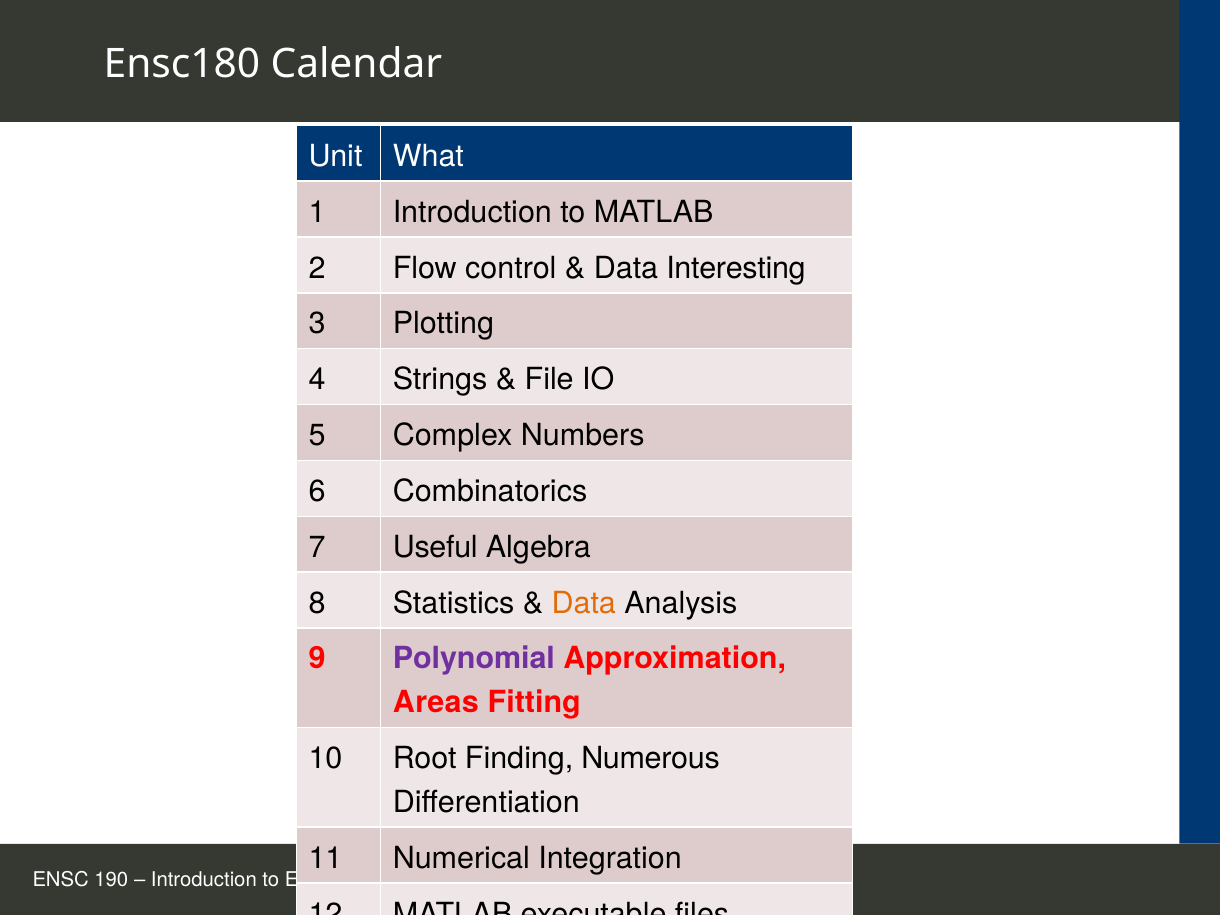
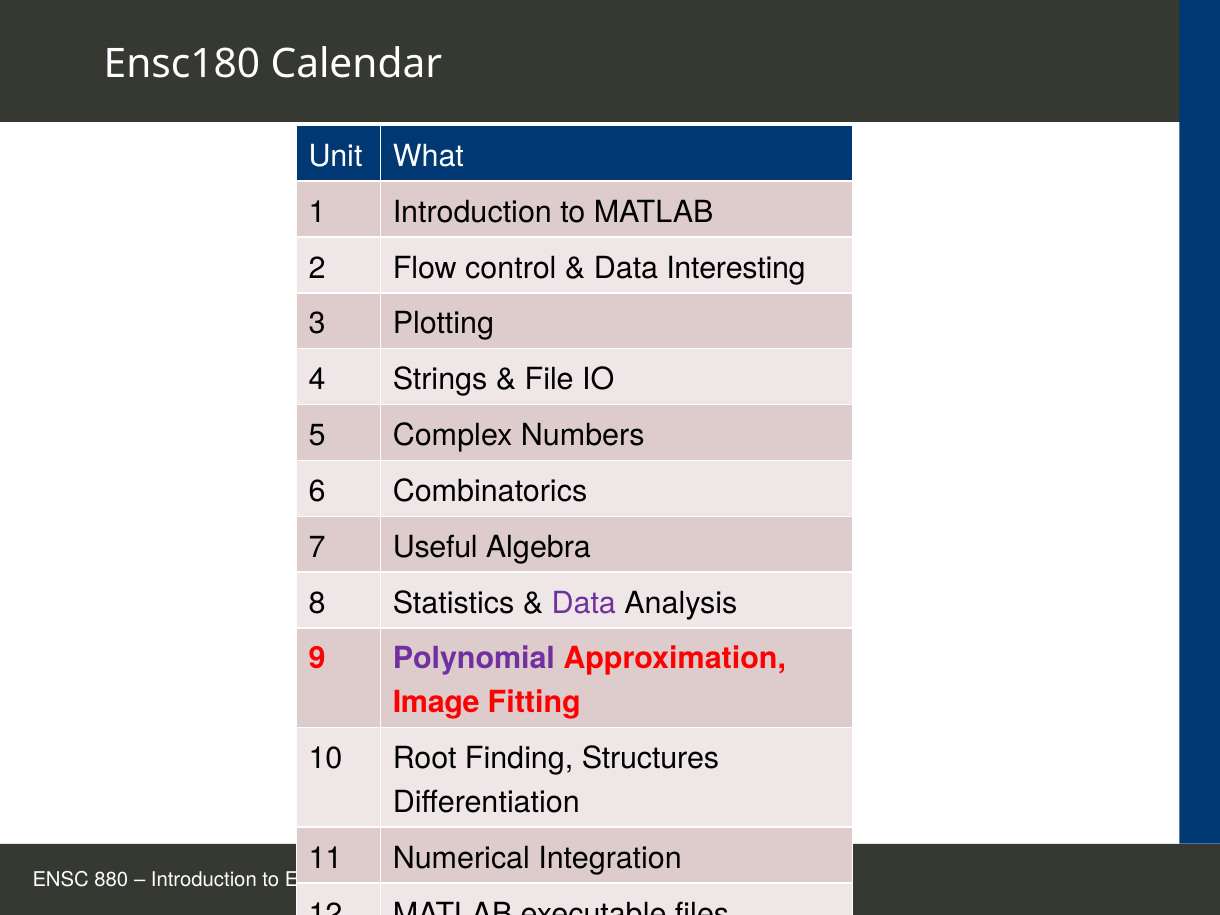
Data colour: orange -> purple (584, 603)
Areas: Areas -> Image (436, 702)
Numerous: Numerous -> Structures (650, 759)
190: 190 -> 880 (111, 880)
